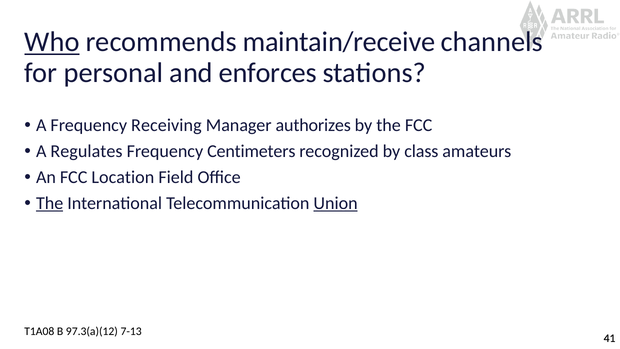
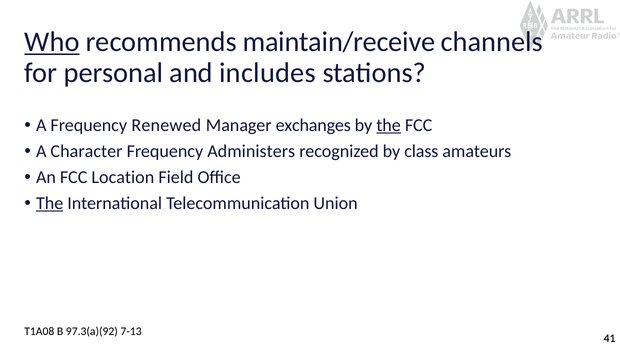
enforces: enforces -> includes (268, 73)
Receiving: Receiving -> Renewed (166, 125)
authorizes: authorizes -> exchanges (313, 125)
the underline: none -> present (389, 125)
Regulates: Regulates -> Character (87, 151)
Centimeters: Centimeters -> Administers (251, 151)
Union underline: present -> none (336, 203)
97.3(a)(12: 97.3(a)(12 -> 97.3(a)(92 (92, 331)
